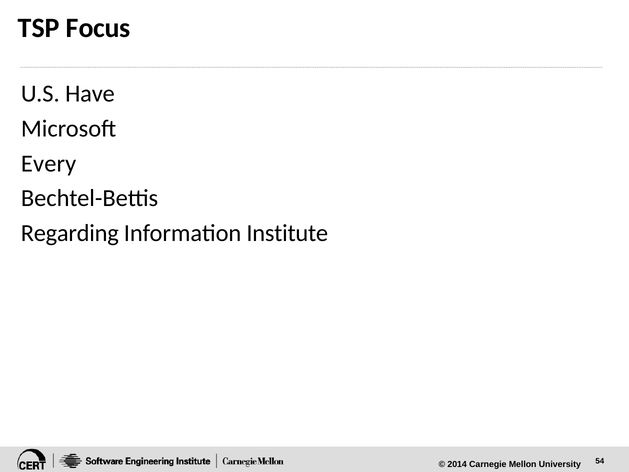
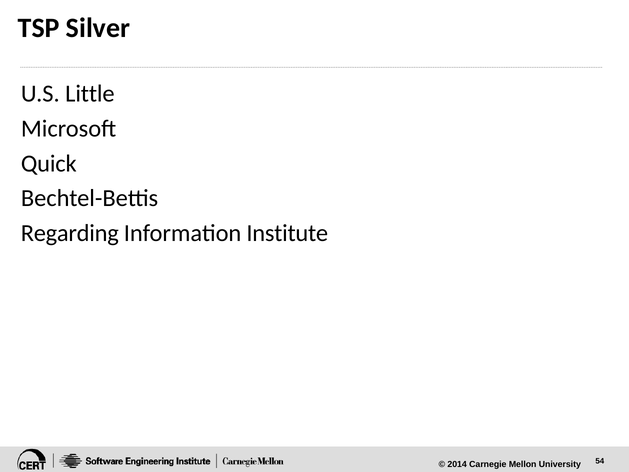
Focus: Focus -> Silver (98, 28)
Have: Have -> Little (90, 94)
Every: Every -> Quick (49, 163)
